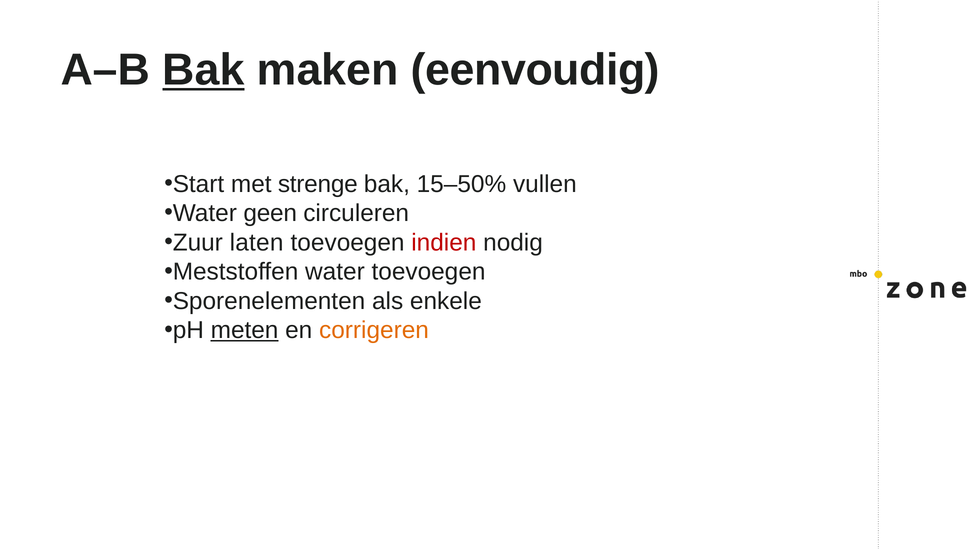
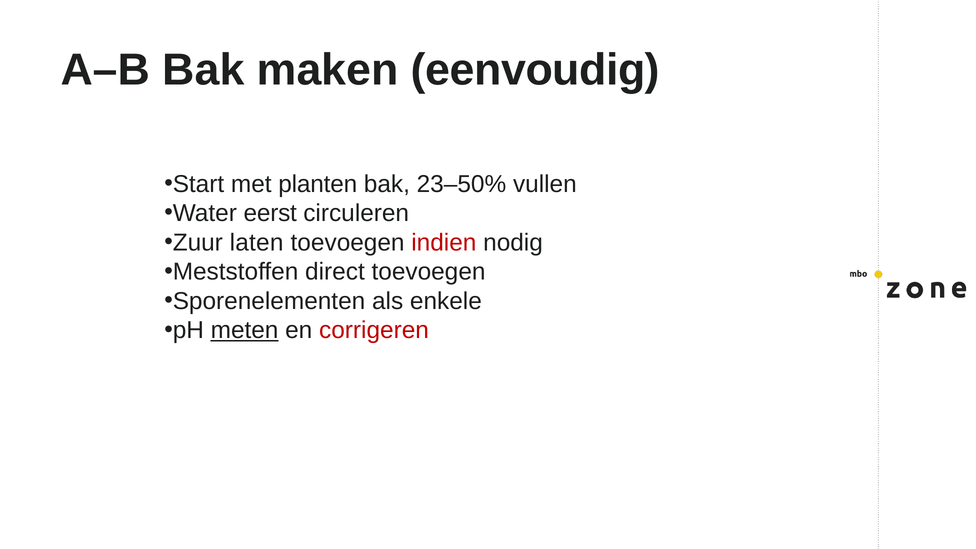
Bak underline: present -> none (203, 70)
strenge: strenge -> planten (318, 184)
15–50%: 15–50% -> 23–50% (461, 184)
geen: geen -> eerst (270, 213)
Meststoffen water: water -> direct (335, 272)
corrigeren colour: orange -> red (374, 330)
